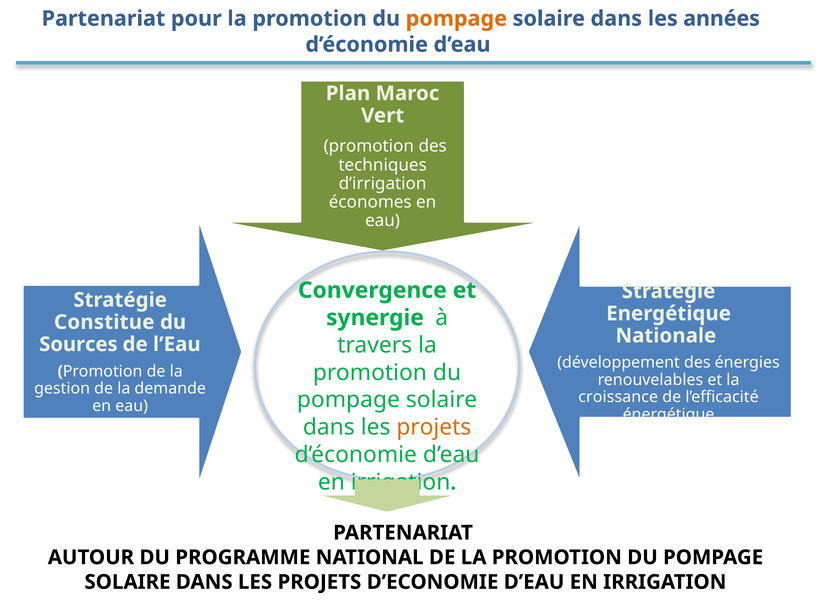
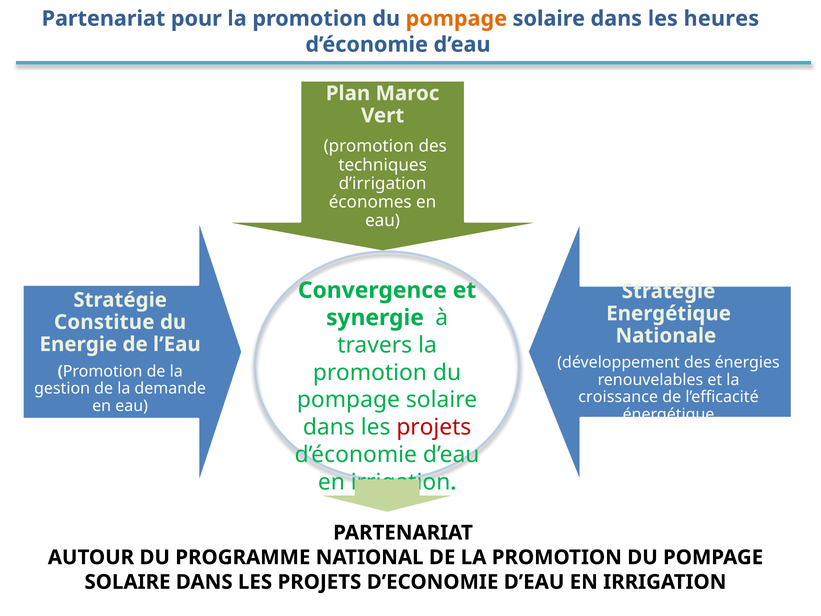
années: années -> heures (721, 19)
Sources: Sources -> Energie (78, 344)
projets colour: orange -> red (434, 427)
